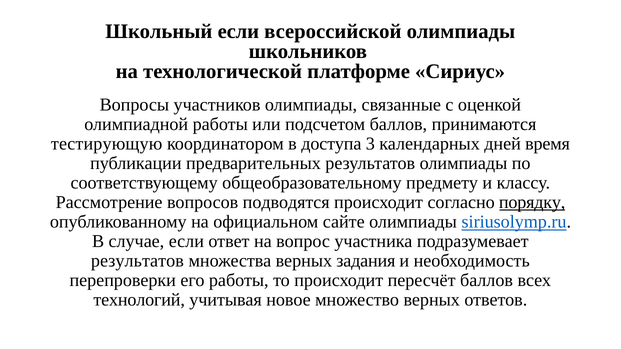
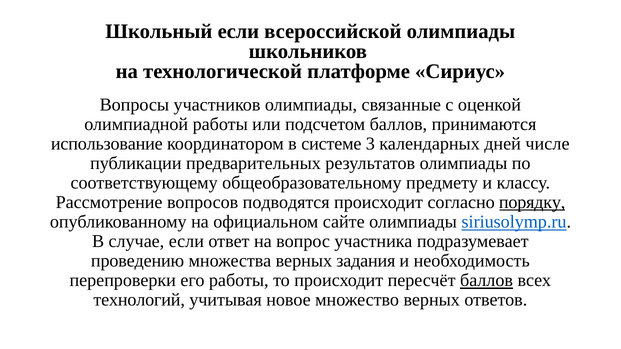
тестирующую: тестирующую -> использование (107, 144)
доступа: доступа -> системе (331, 144)
время: время -> числе (547, 144)
результатов: результатов -> проведению (138, 261)
баллов underline: none -> present (487, 281)
